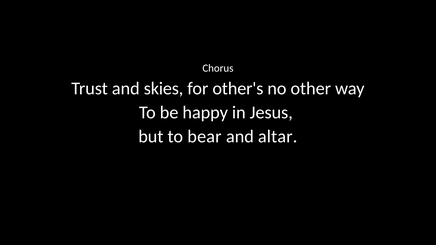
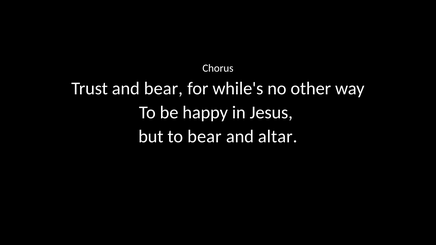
and skies: skies -> bear (163, 88)
other's: other's -> while's (238, 88)
